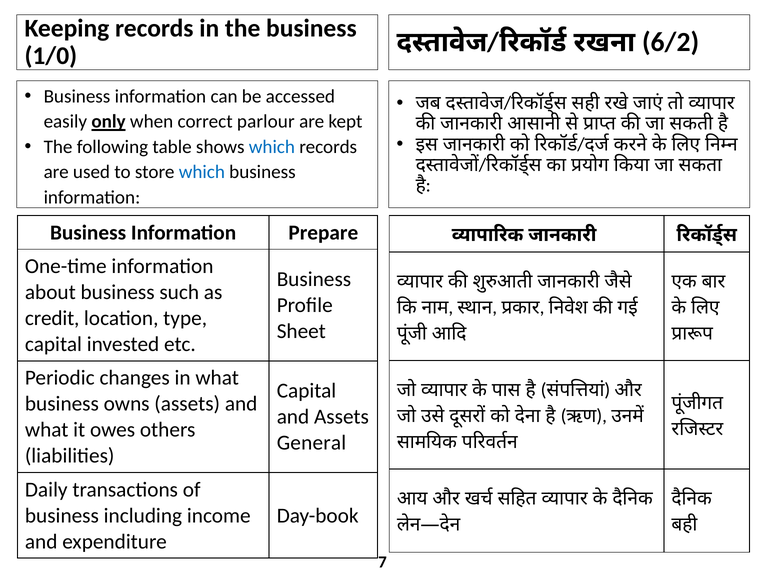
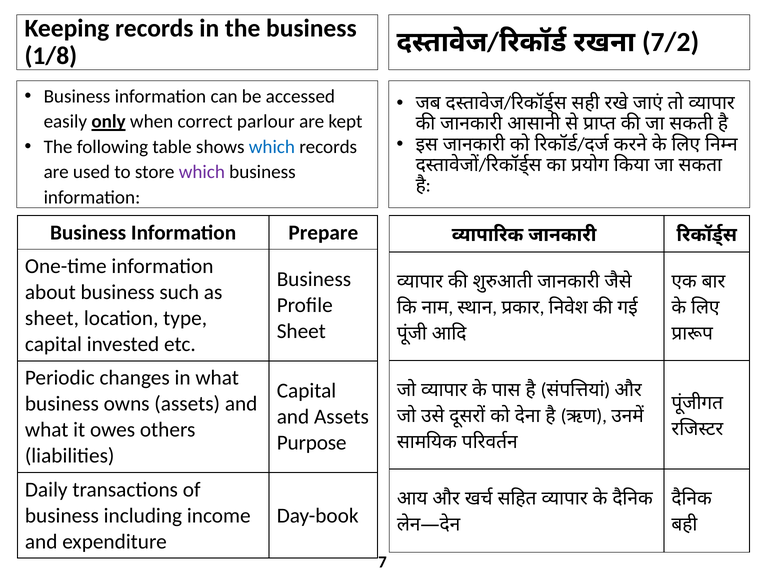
6/2: 6/2 -> 7/2 (671, 42)
1/0: 1/0 -> 1/8 (51, 56)
which colour: blue -> purple (202, 172)
credit: credit -> sheet (52, 319)
General: General -> Purpose (312, 443)
